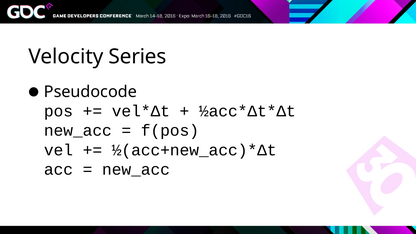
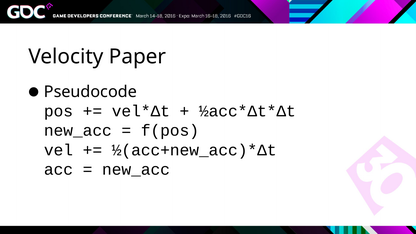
Series: Series -> Paper (137, 57)
